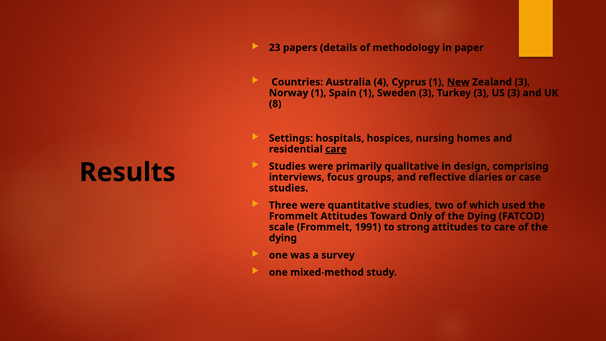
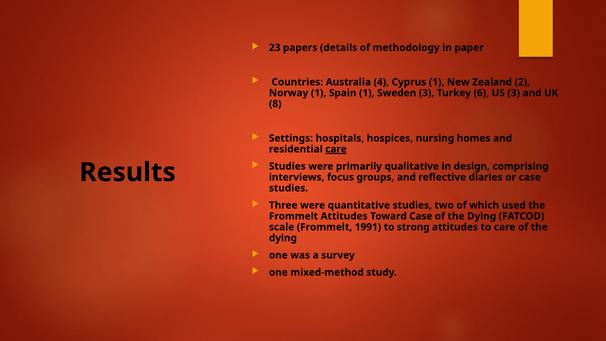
New underline: present -> none (458, 82)
Zealand 3: 3 -> 2 (522, 82)
Turkey 3: 3 -> 6 (481, 93)
Toward Only: Only -> Case (421, 216)
